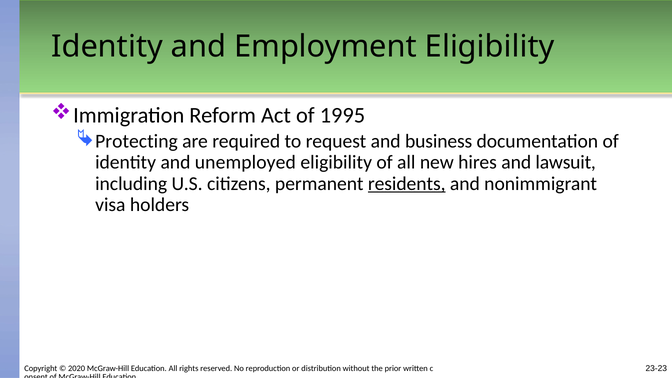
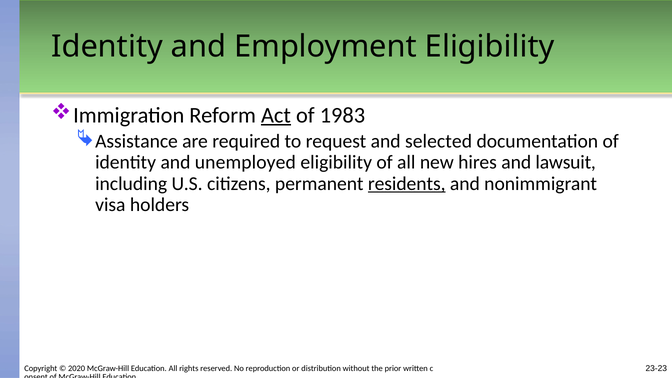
Act underline: none -> present (276, 115)
1995: 1995 -> 1983 (342, 115)
Protecting: Protecting -> Assistance (137, 141)
business: business -> selected (439, 141)
